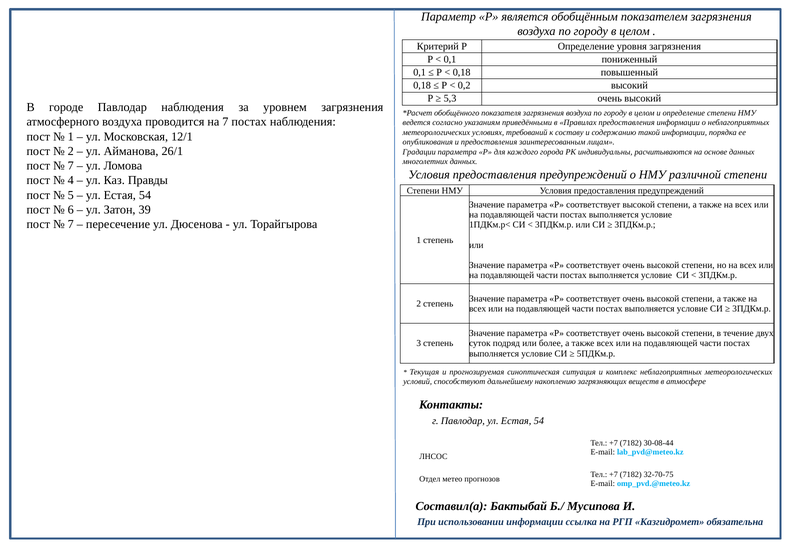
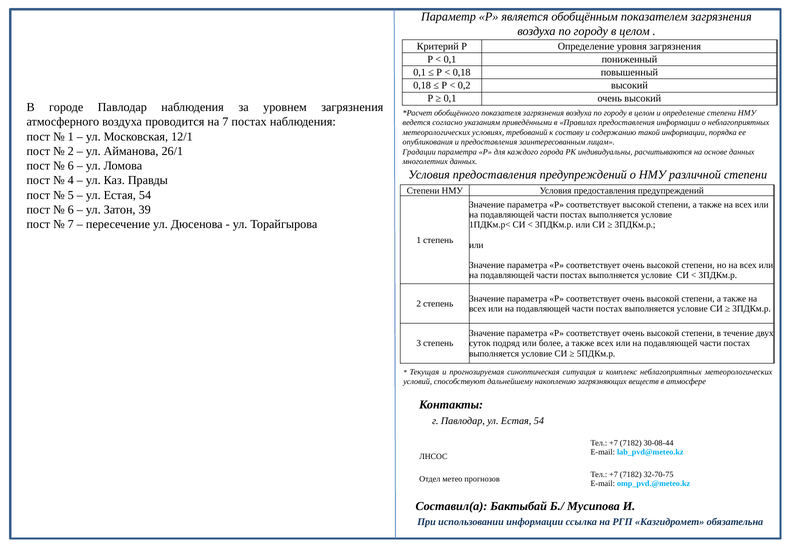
5,3: 5,3 -> 0,1 (450, 98)
7: 7 -> 6 (71, 166)
